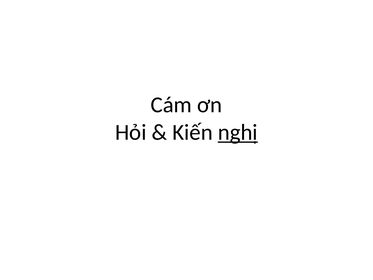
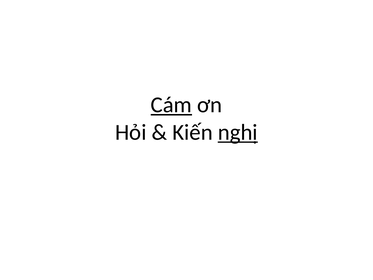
Cám underline: none -> present (171, 105)
